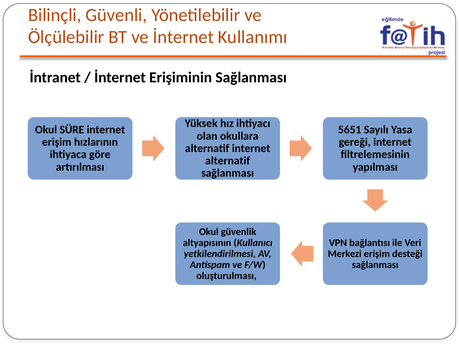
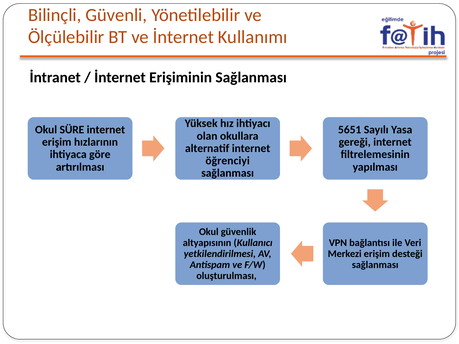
alternatif: alternatif -> öğrenciyi (228, 161)
